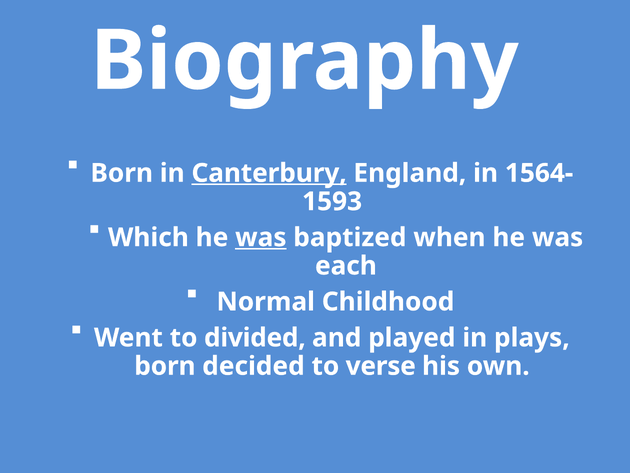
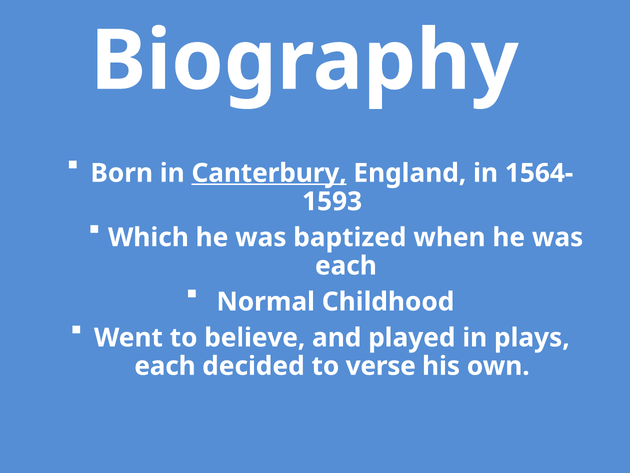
was underline: present -> none (261, 237)
divided: divided -> believe (255, 337)
born: born -> each (165, 366)
